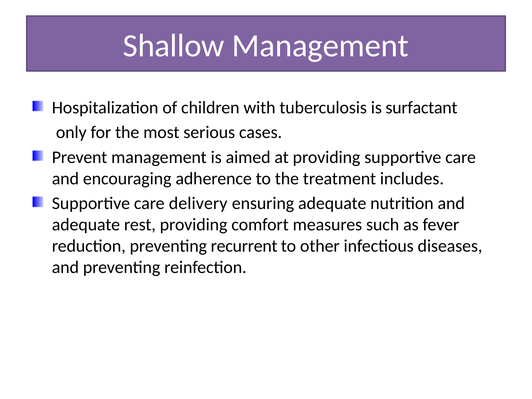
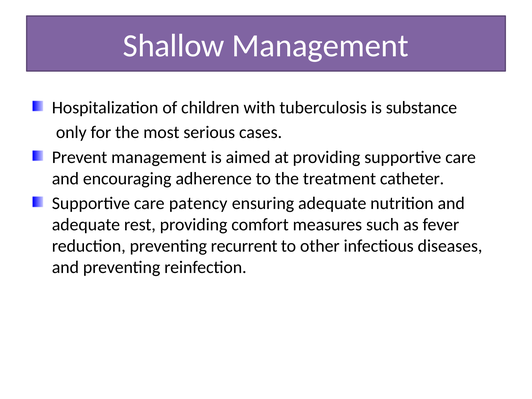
surfactant: surfactant -> substance (421, 108)
includes: includes -> catheter (412, 179)
delivery: delivery -> patency (198, 203)
